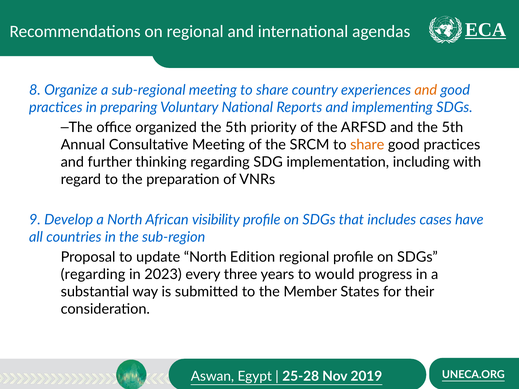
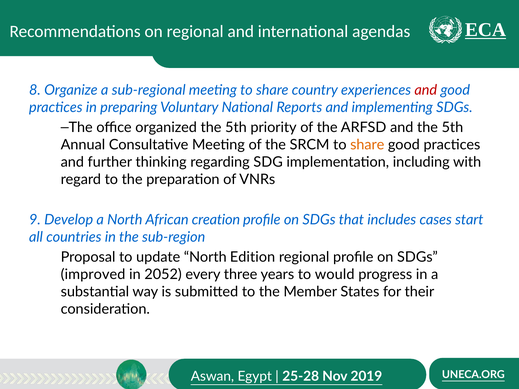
and colour: orange -> red (426, 90)
visibility: visibility -> creation (216, 220)
have: have -> start (469, 220)
regarding: regarding -> improved (93, 275)
2023: 2023 -> 2052 (163, 275)
